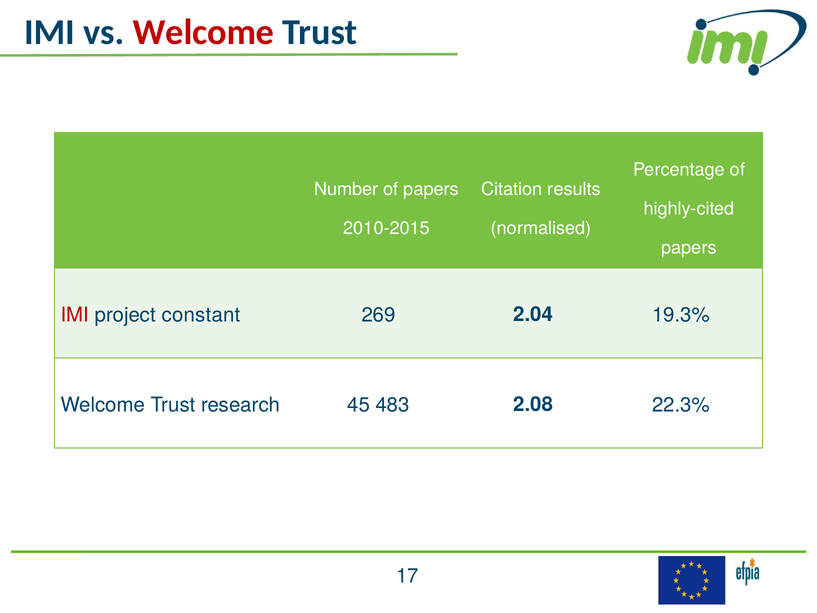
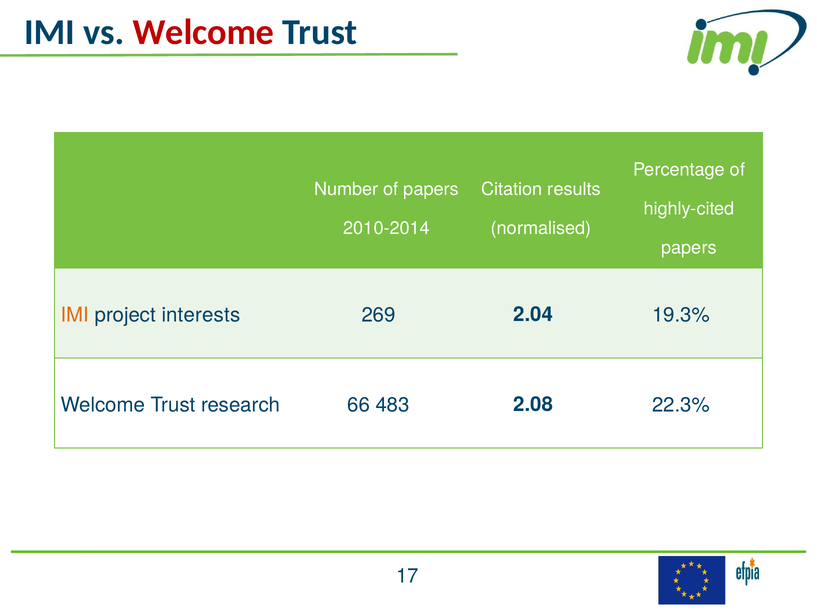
2010-2015: 2010-2015 -> 2010-2014 (387, 228)
IMI colour: red -> orange (75, 315)
constant: constant -> interests (201, 315)
45: 45 -> 66 (359, 405)
